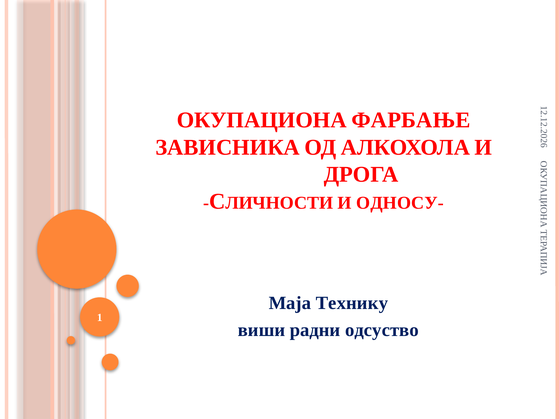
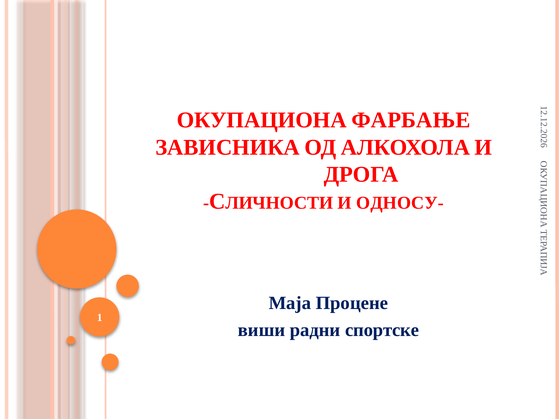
Технику: Технику -> Процене (352, 303)
одсуство: одсуство -> спортске (382, 330)
